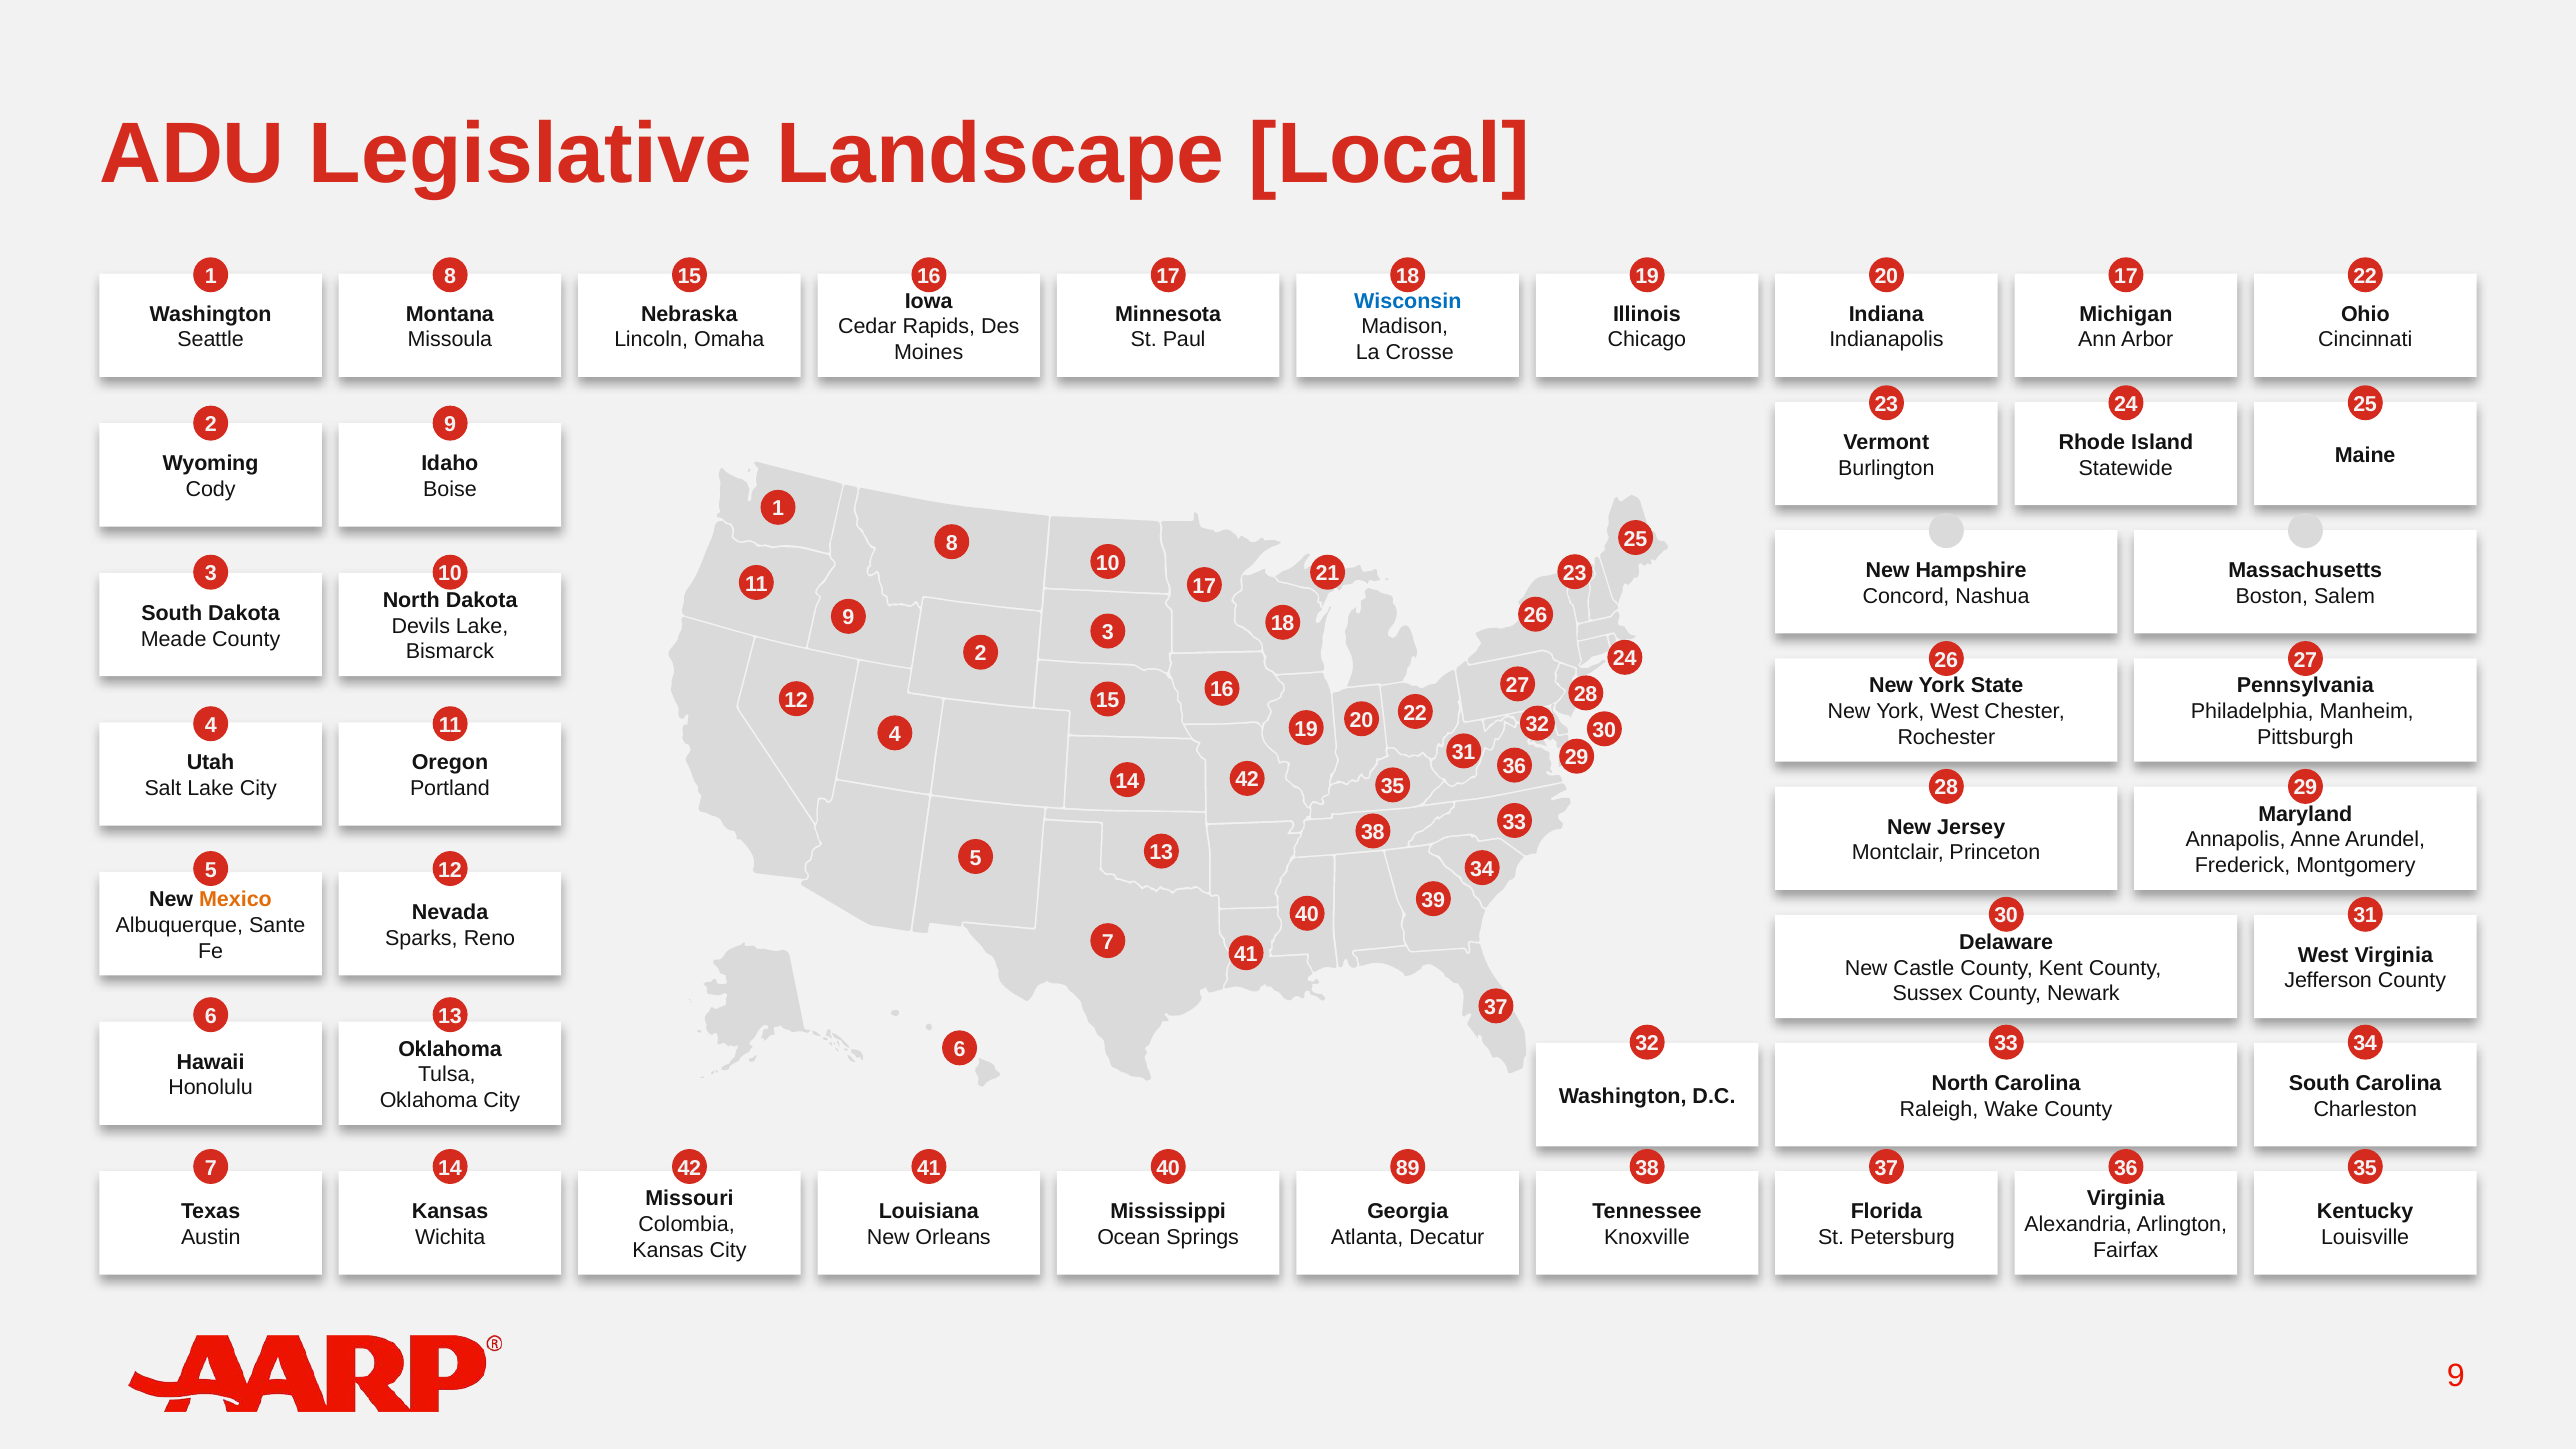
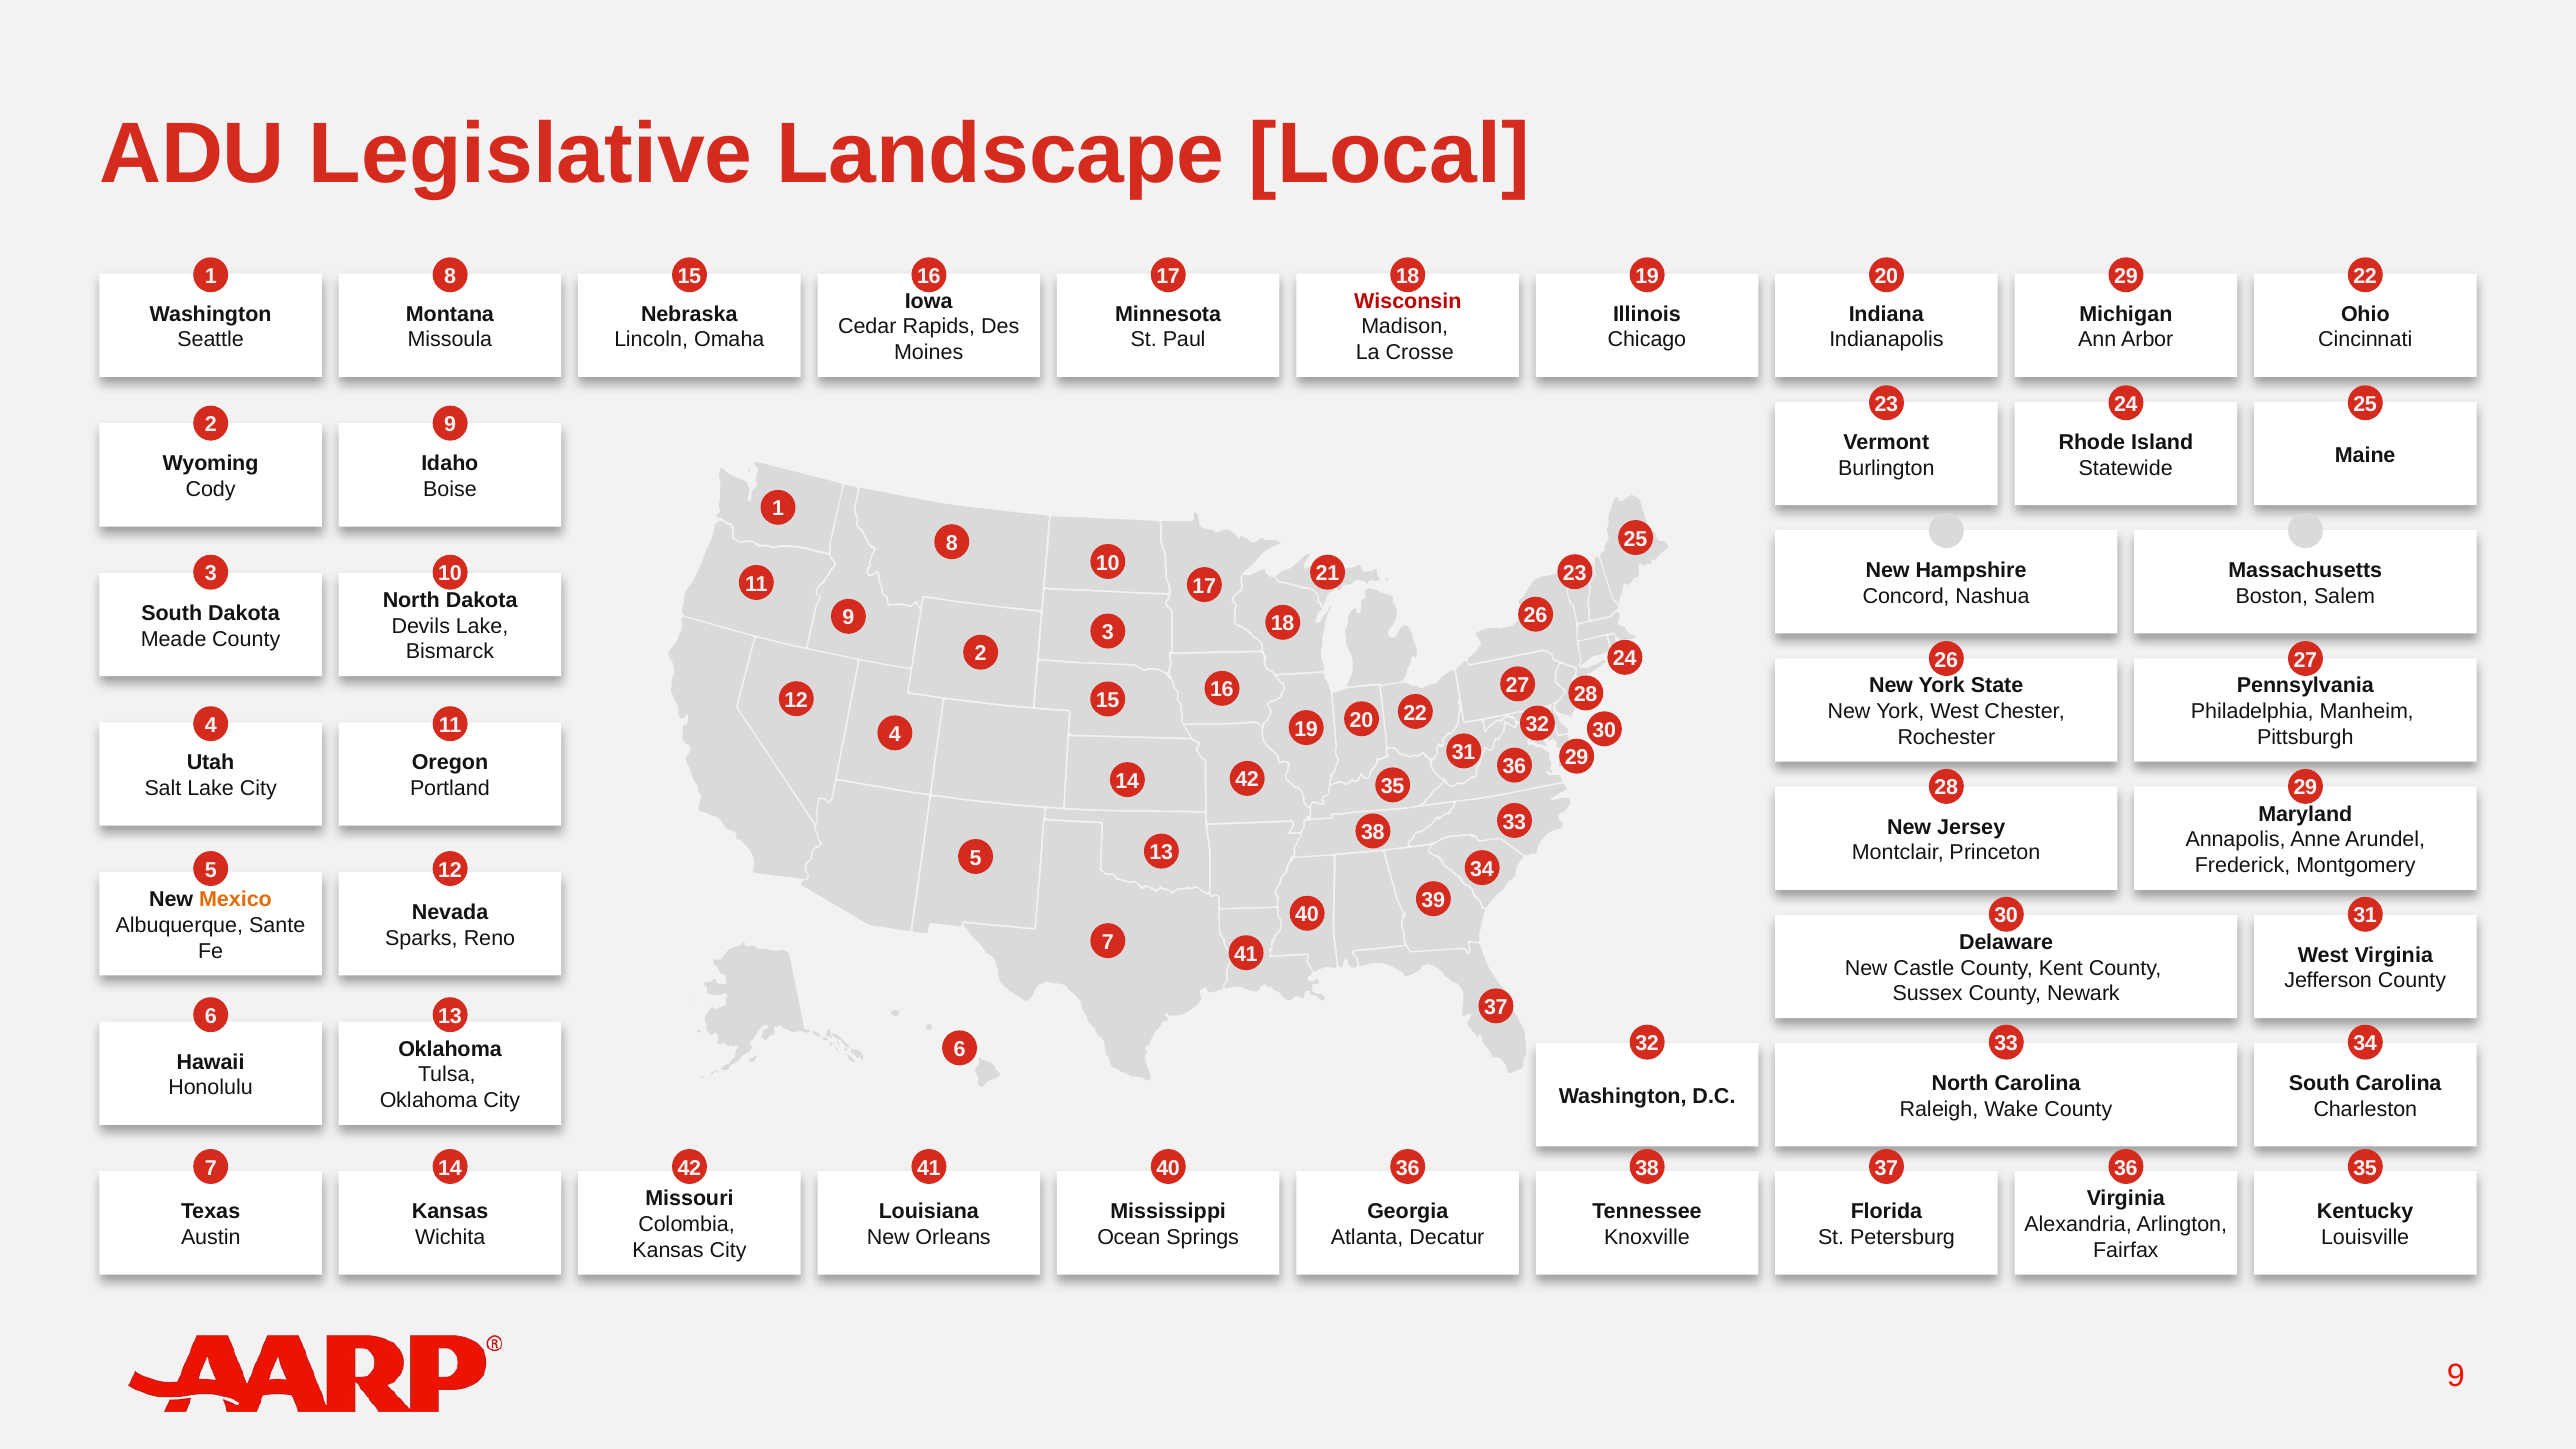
20 17: 17 -> 29 (2126, 276)
Wisconsin colour: blue -> red (1408, 301)
40 89: 89 -> 36 (1408, 1168)
